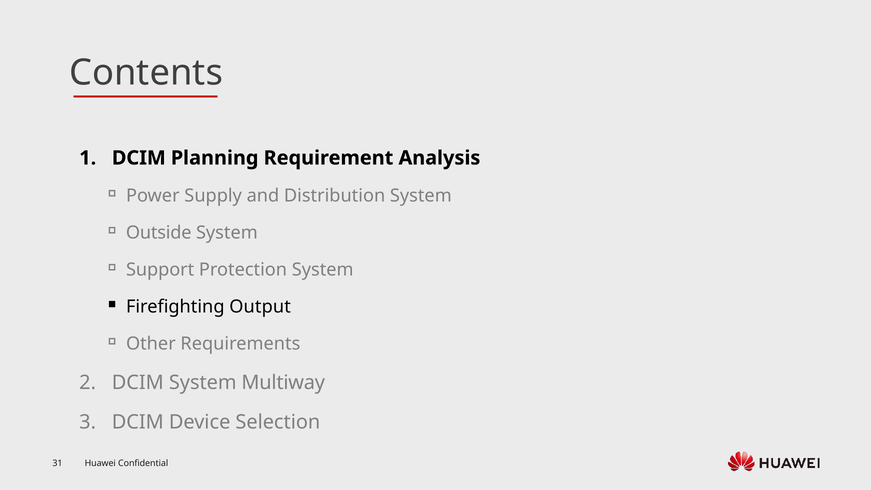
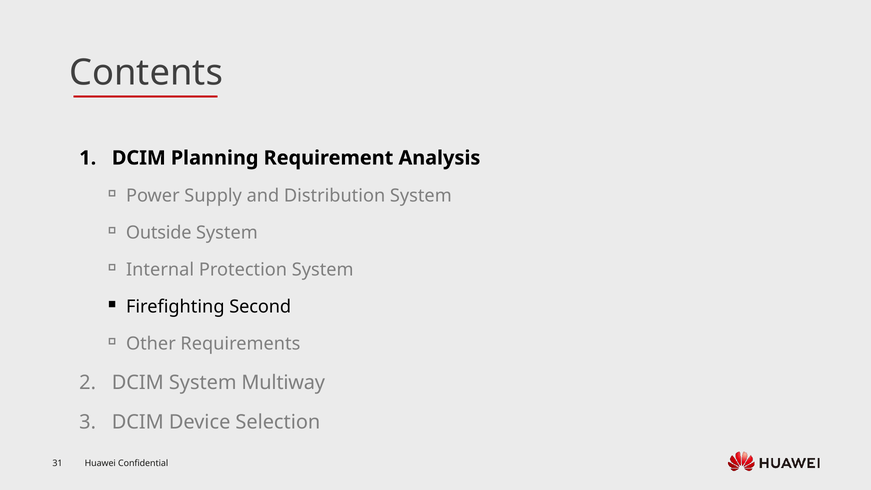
Support: Support -> Internal (160, 270)
Output: Output -> Second (260, 307)
